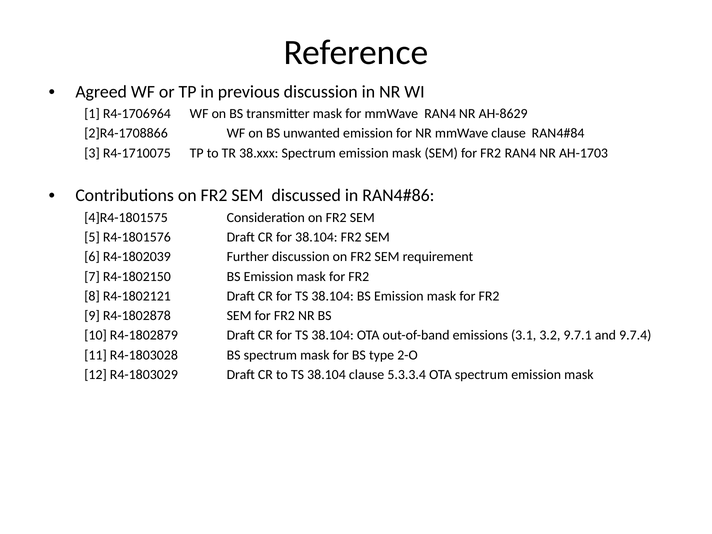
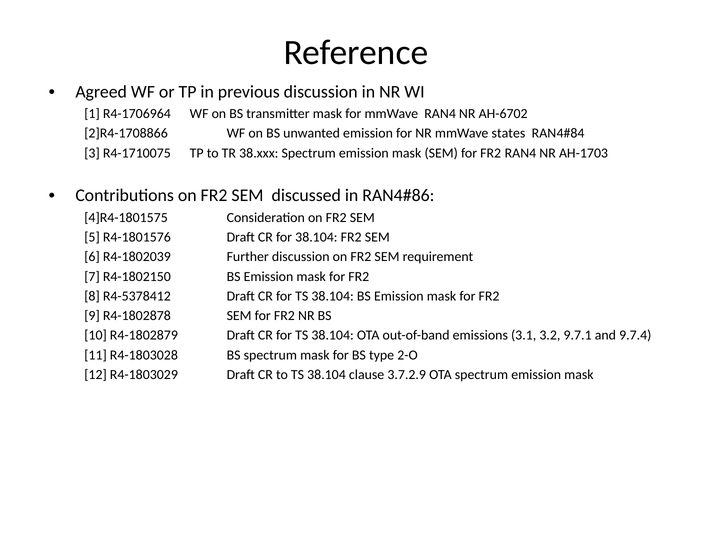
AH-8629: AH-8629 -> AH-6702 (503, 114)
mmWave clause: clause -> states (508, 133)
R4-1802121: R4-1802121 -> R4-5378412 (137, 296)
5.3.3.4: 5.3.3.4 -> 3.7.2.9 (407, 375)
